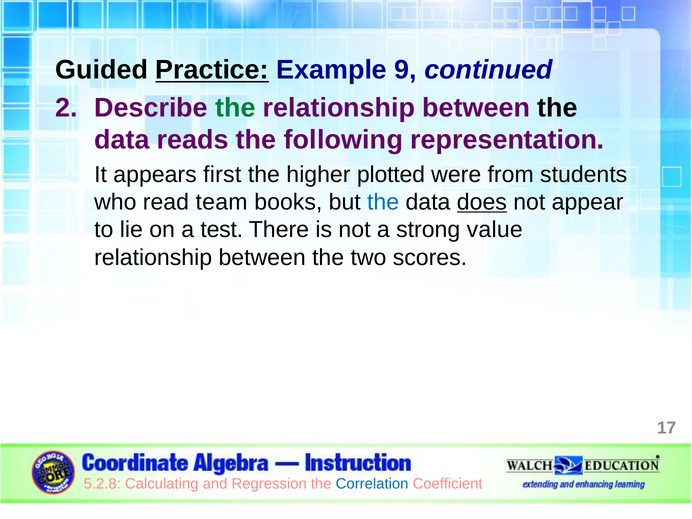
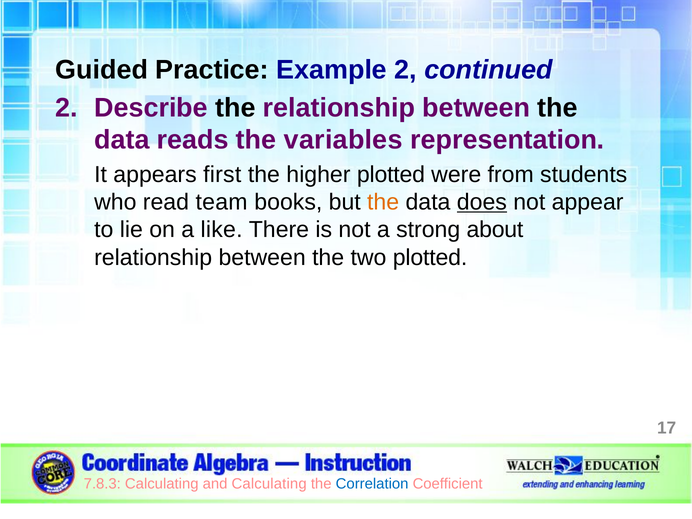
Practice underline: present -> none (212, 70)
Example 9: 9 -> 2 (406, 70)
the colour: green -> black (235, 108)
following: following -> variables (343, 140)
the colour: blue -> orange (383, 202)
test: test -> like (222, 230)
value: value -> about (495, 230)
two scores: scores -> plotted (430, 257)
5.2.8: 5.2.8 -> 7.8.3 (102, 484)
and Regression: Regression -> Calculating (269, 484)
